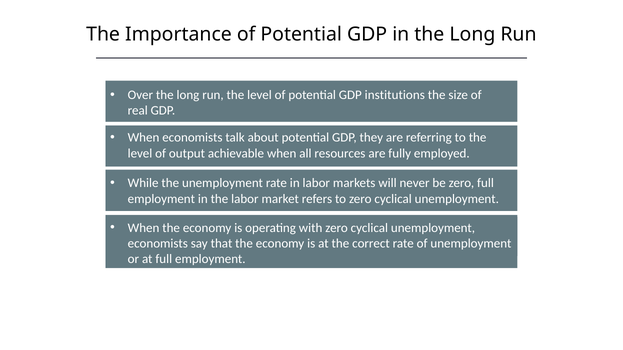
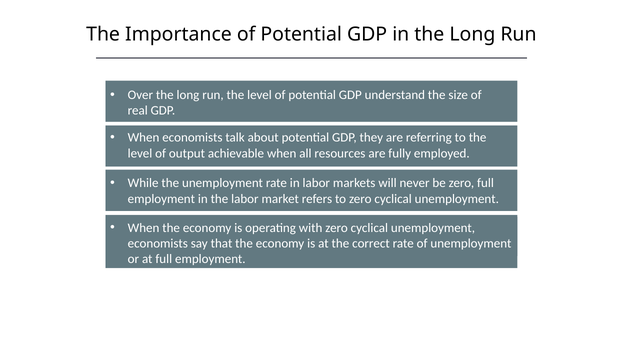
institutions: institutions -> understand (395, 95)
